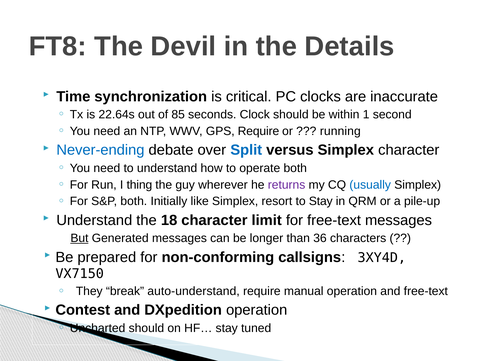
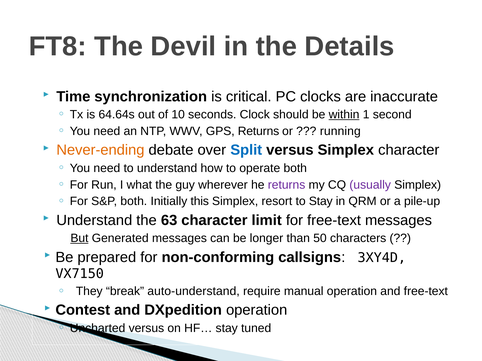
22.64s: 22.64s -> 64.64s (117, 115)
85: 85 -> 10 (178, 115)
within underline: none -> present (344, 115)
GPS Require: Require -> Returns (258, 131)
Never-ending colour: blue -> orange (100, 150)
thing: thing -> what (139, 185)
usually colour: blue -> purple (370, 185)
like: like -> this (200, 202)
18: 18 -> 63 (169, 221)
36: 36 -> 50 (320, 239)
Uncharted should: should -> versus (146, 329)
